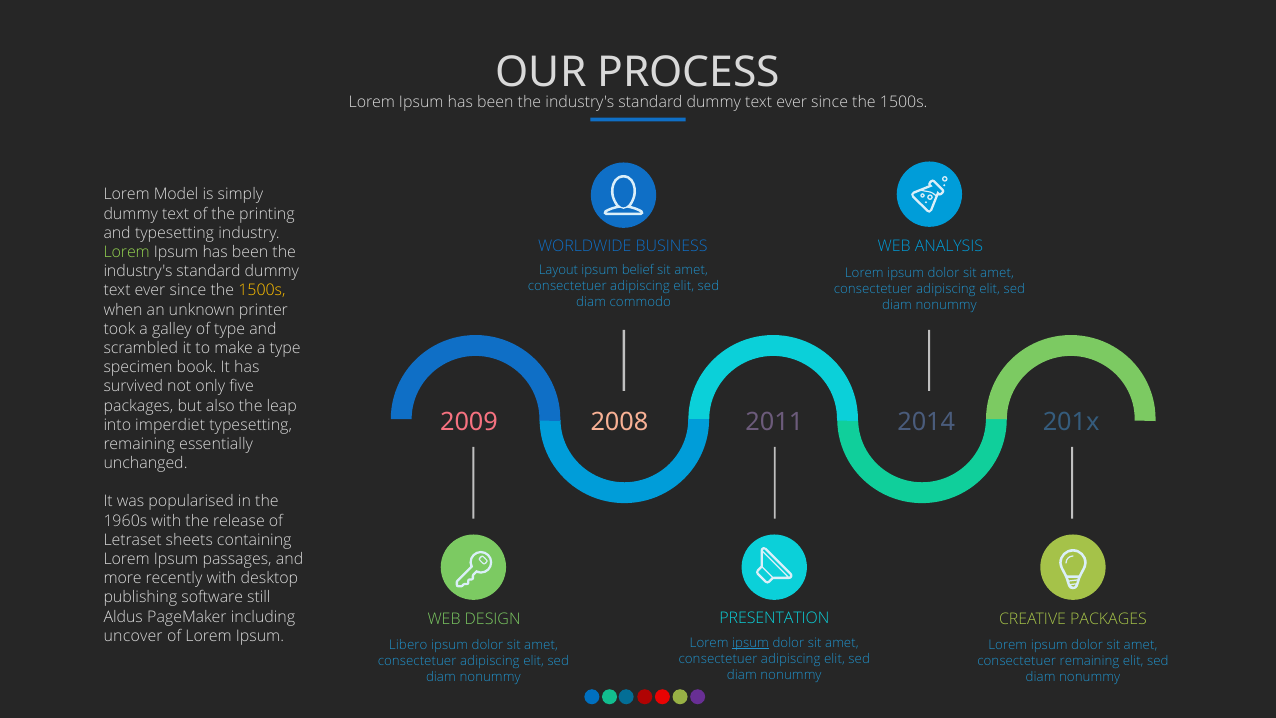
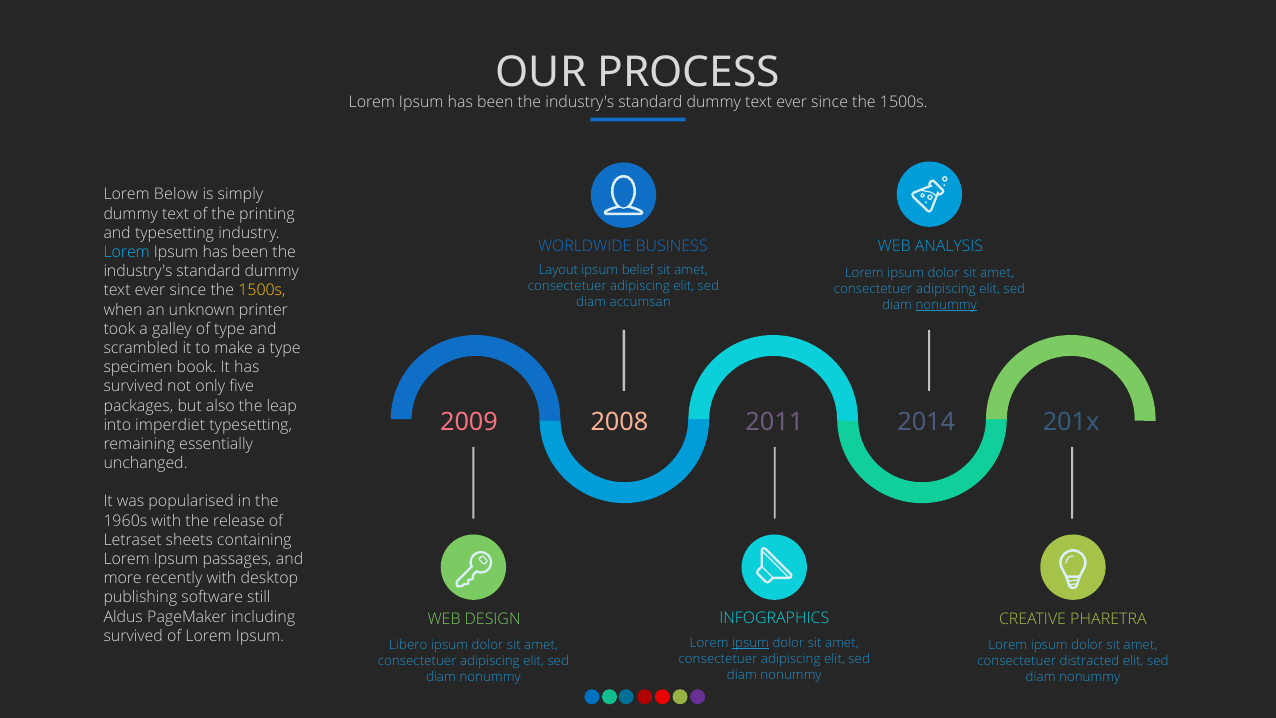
Model: Model -> Below (176, 195)
Lorem colour: light green -> light blue (127, 252)
commodo: commodo -> accumsan (640, 302)
nonummy underline: none -> present (946, 305)
PRESENTATION: PRESENTATION -> INFOGRAPHICS (774, 618)
CREATIVE PACKAGES: PACKAGES -> PHARETRA (1108, 619)
uncover: uncover -> survived (133, 636)
consectetuer remaining: remaining -> distracted (1089, 661)
